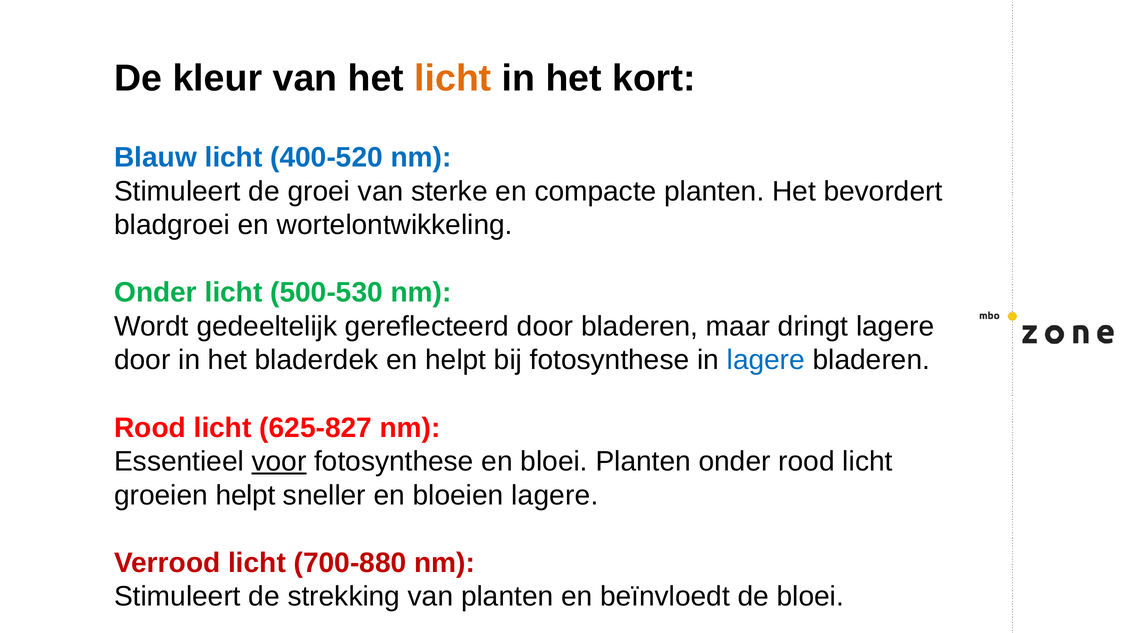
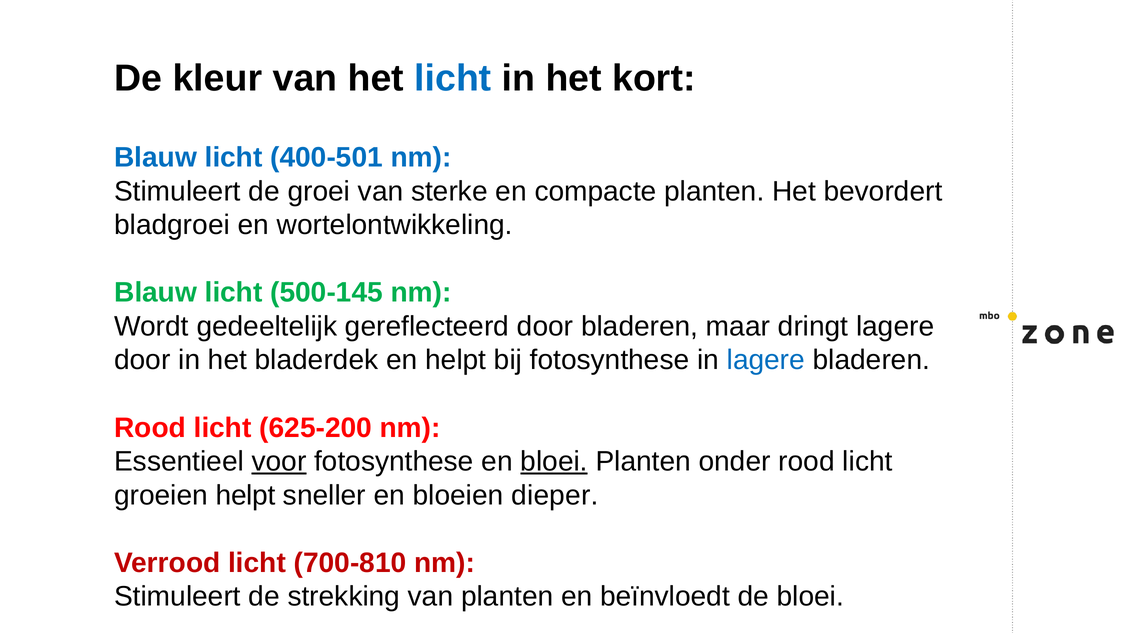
licht colour: orange -> blue (453, 78)
400-520: 400-520 -> 400-501 (327, 158)
Onder: Onder -> Blauw (156, 293)
500-530: 500-530 -> 500-145 (327, 293)
625-827: 625-827 -> 625-200 (316, 428)
bloei underline: none -> present (554, 461)
bloeien lagere: lagere -> dieper (555, 495)
700-880: 700-880 -> 700-810 (350, 563)
